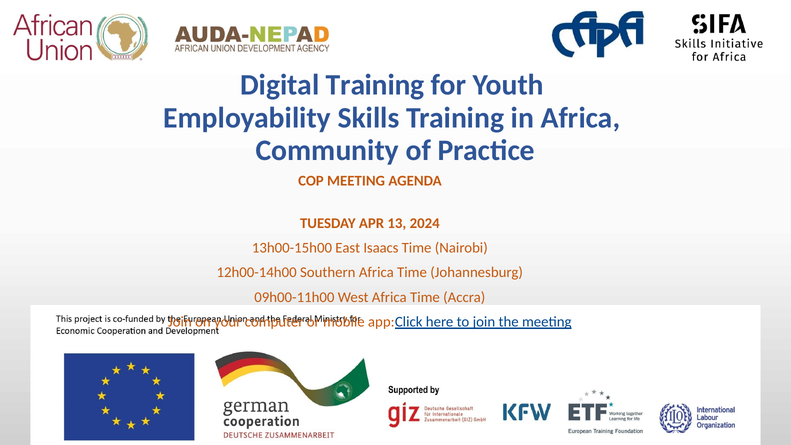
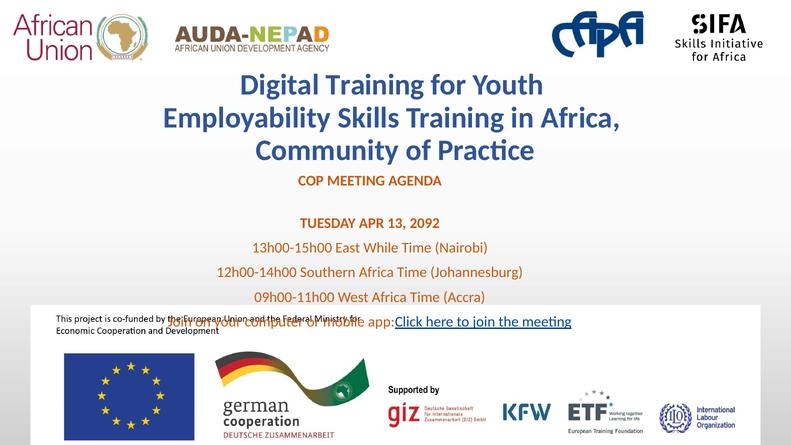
2024: 2024 -> 2092 (425, 223)
Isaacs: Isaacs -> While (381, 248)
